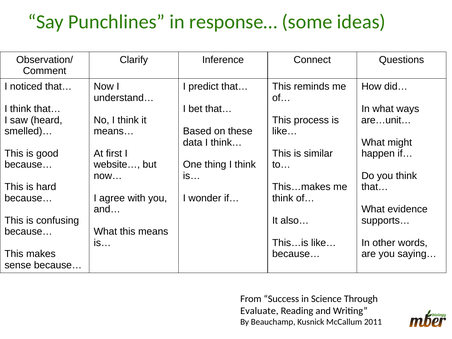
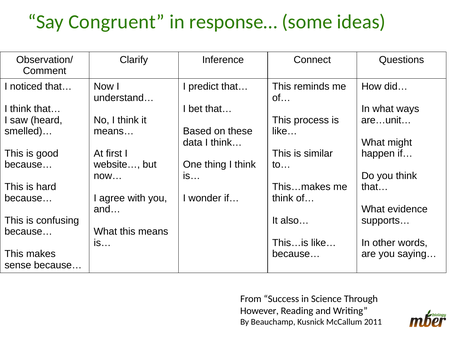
Punchlines: Punchlines -> Congruent (116, 22)
Evaluate: Evaluate -> However (259, 311)
